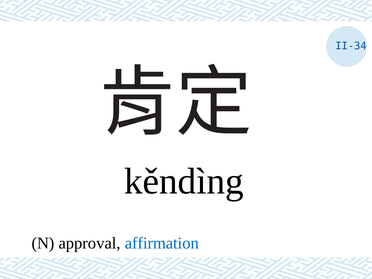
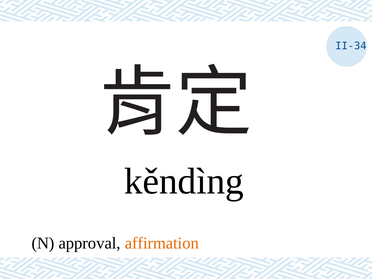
affirmation colour: blue -> orange (162, 243)
